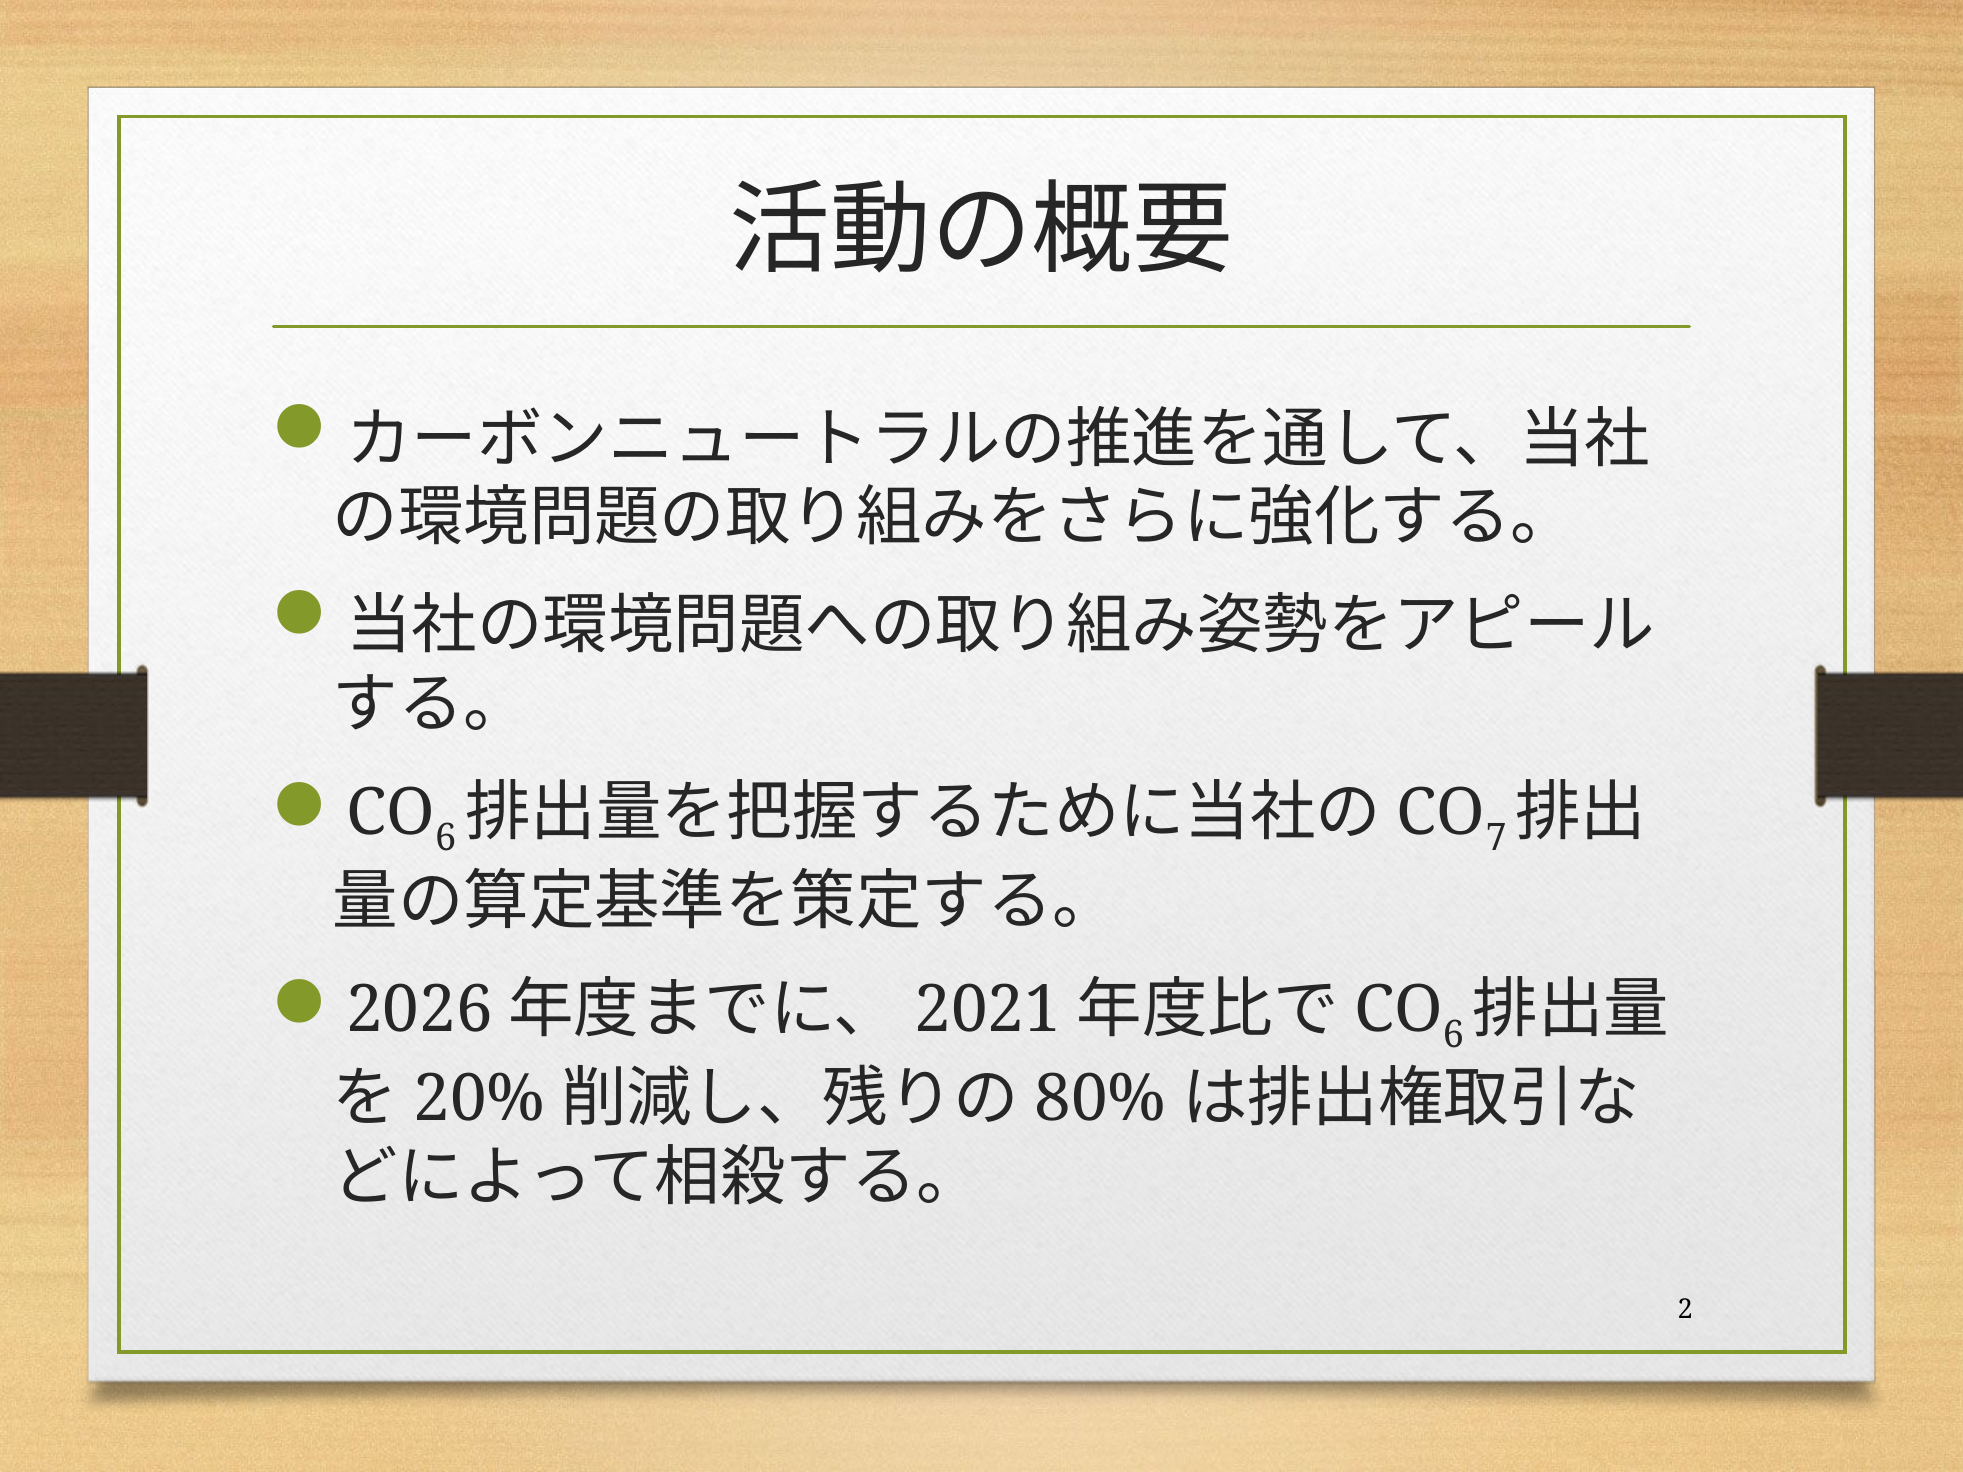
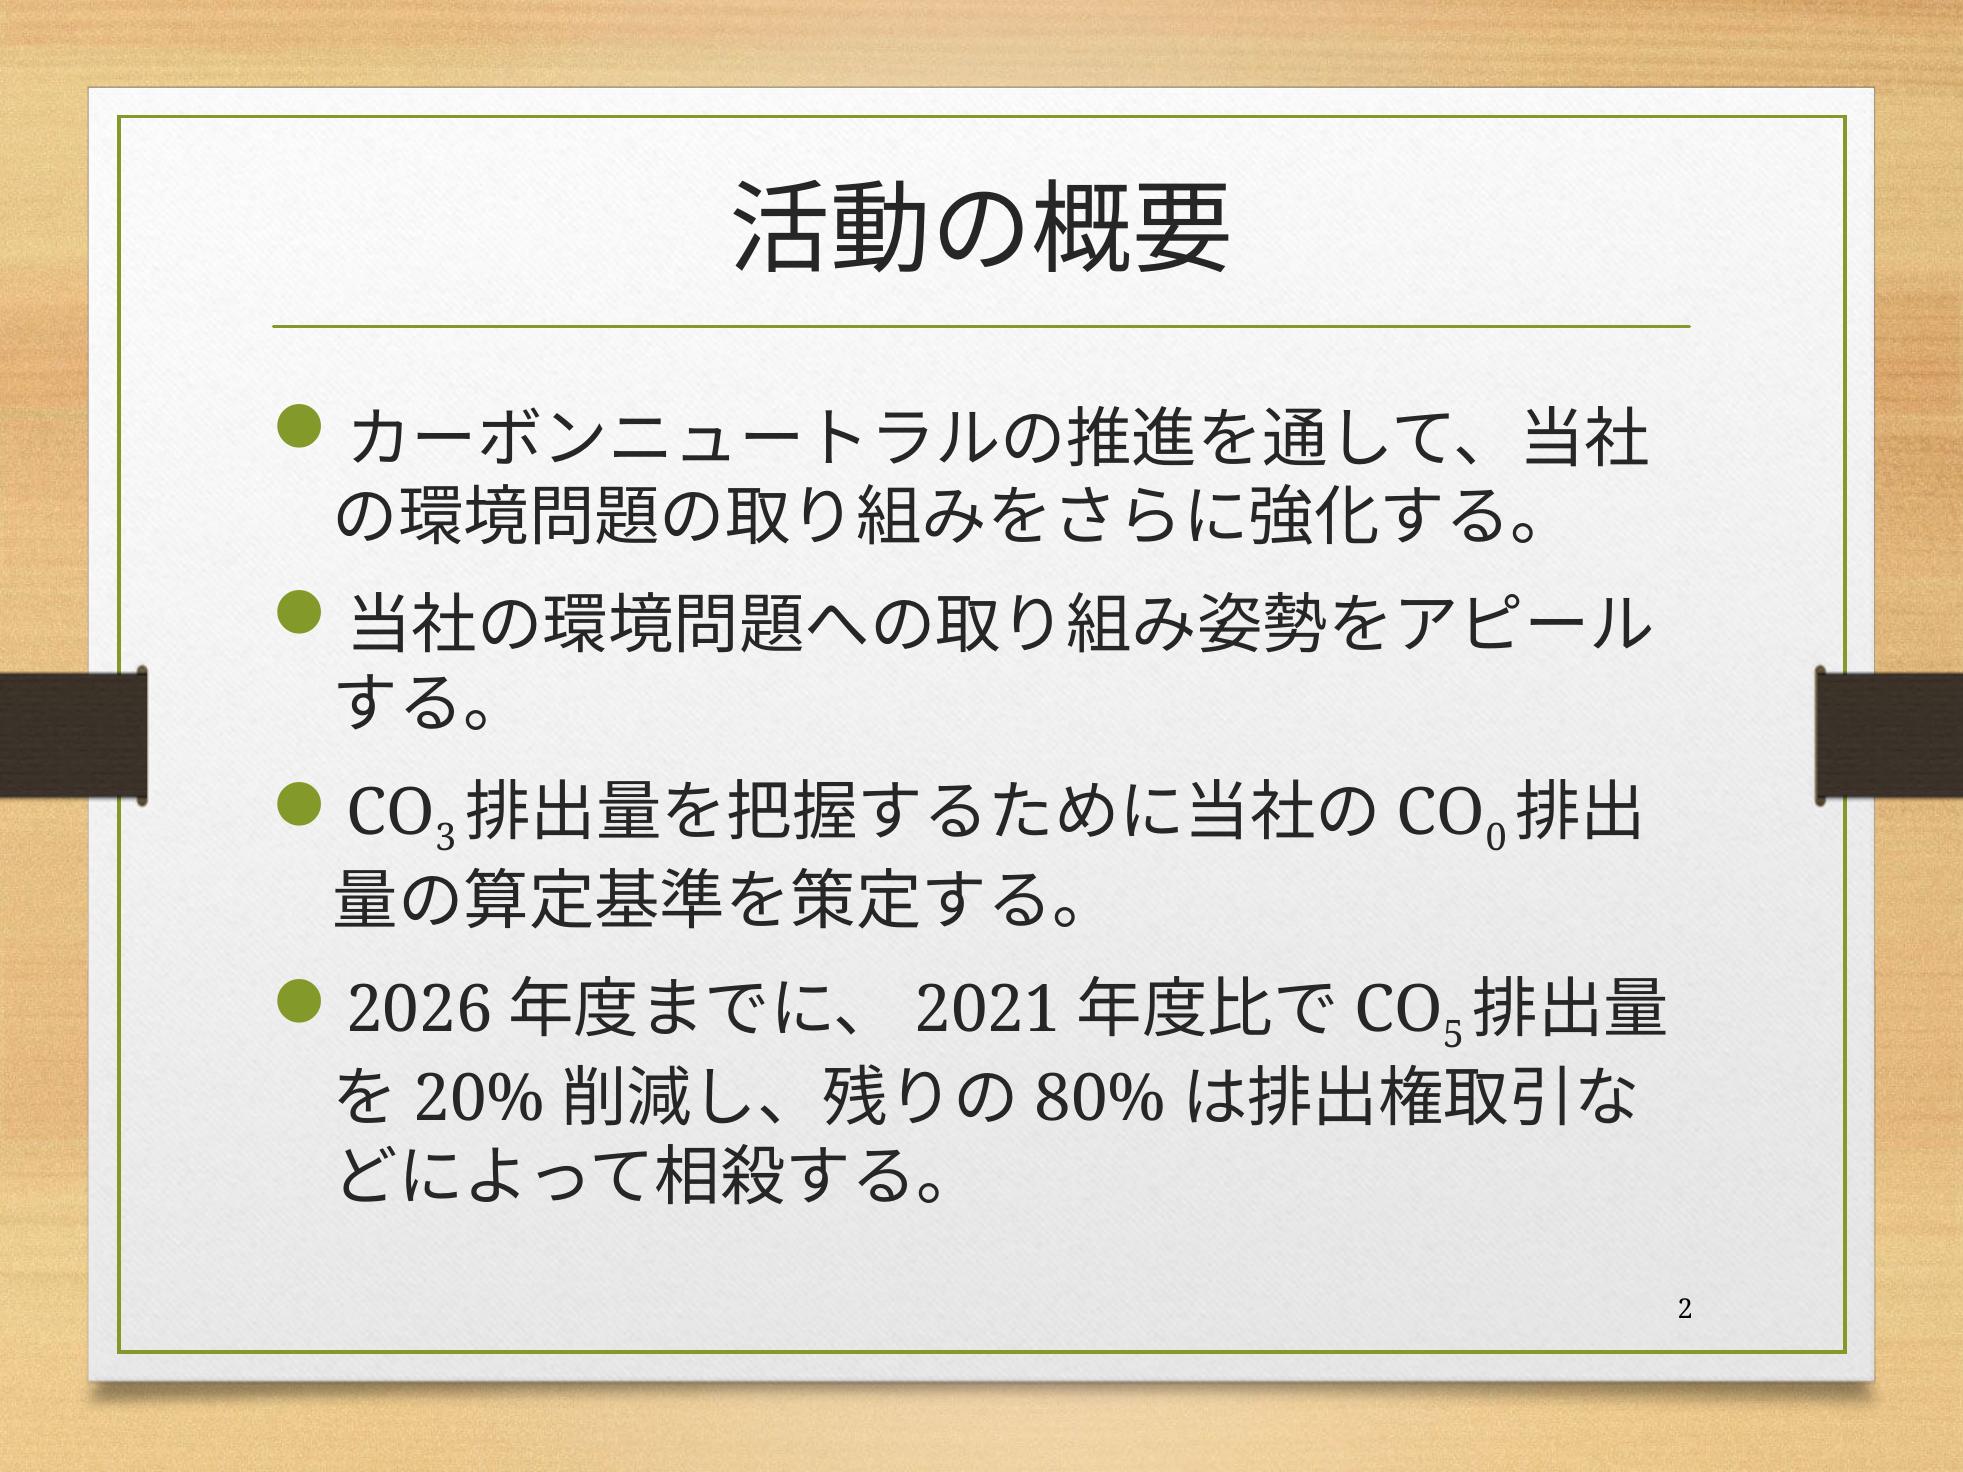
6: 6 -> 3 (446, 838)
7: 7 -> 0 (1496, 838)
6: 6 -> 5 (1453, 1036)
